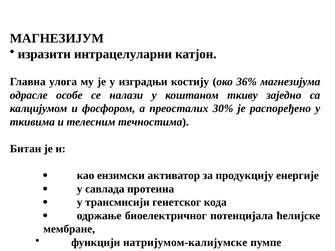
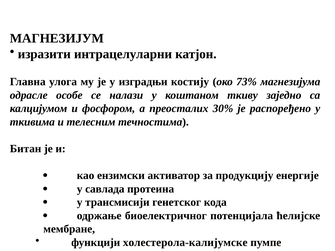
36%: 36% -> 73% (247, 82)
натријумом-калијумске: натријумом-калијумске -> холестерола-калијумске (185, 243)
